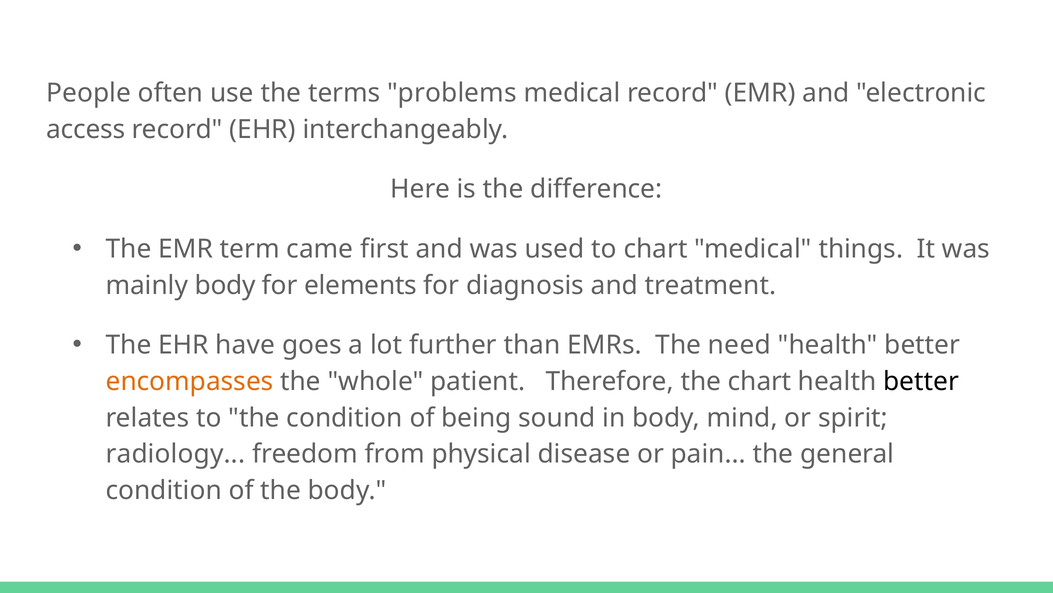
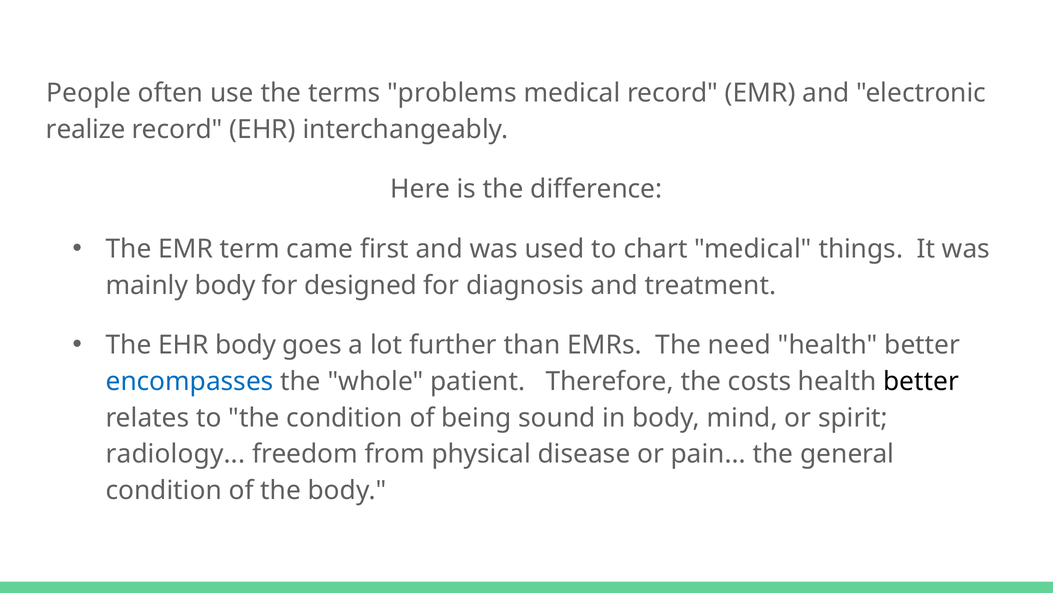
access: access -> realize (86, 129)
elements: elements -> designed (361, 285)
EHR have: have -> body (246, 345)
encompasses colour: orange -> blue (190, 381)
the chart: chart -> costs (760, 381)
